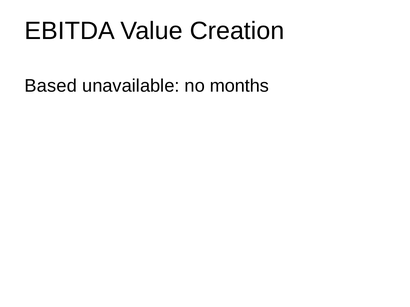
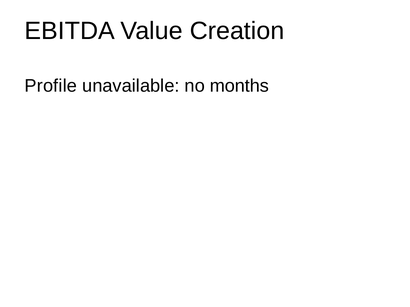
Based: Based -> Profile (51, 86)
